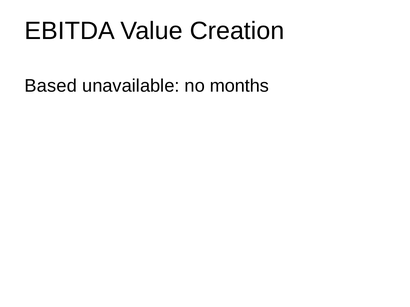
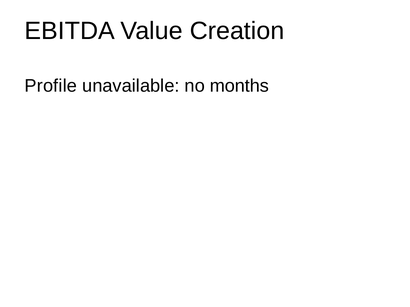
Based: Based -> Profile (51, 86)
